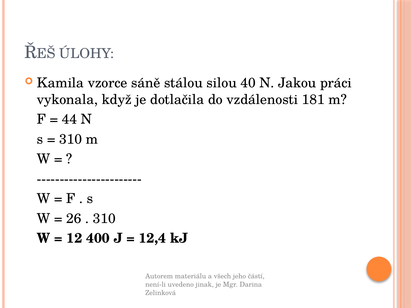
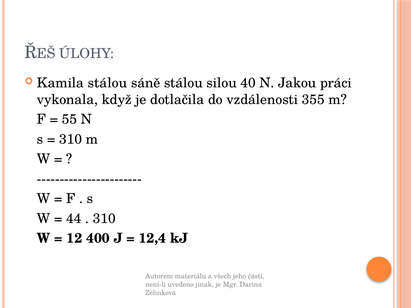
Kamila vzorce: vzorce -> stálou (107, 83)
181: 181 -> 355 (313, 100)
44: 44 -> 55 (70, 119)
26: 26 -> 44 (74, 219)
